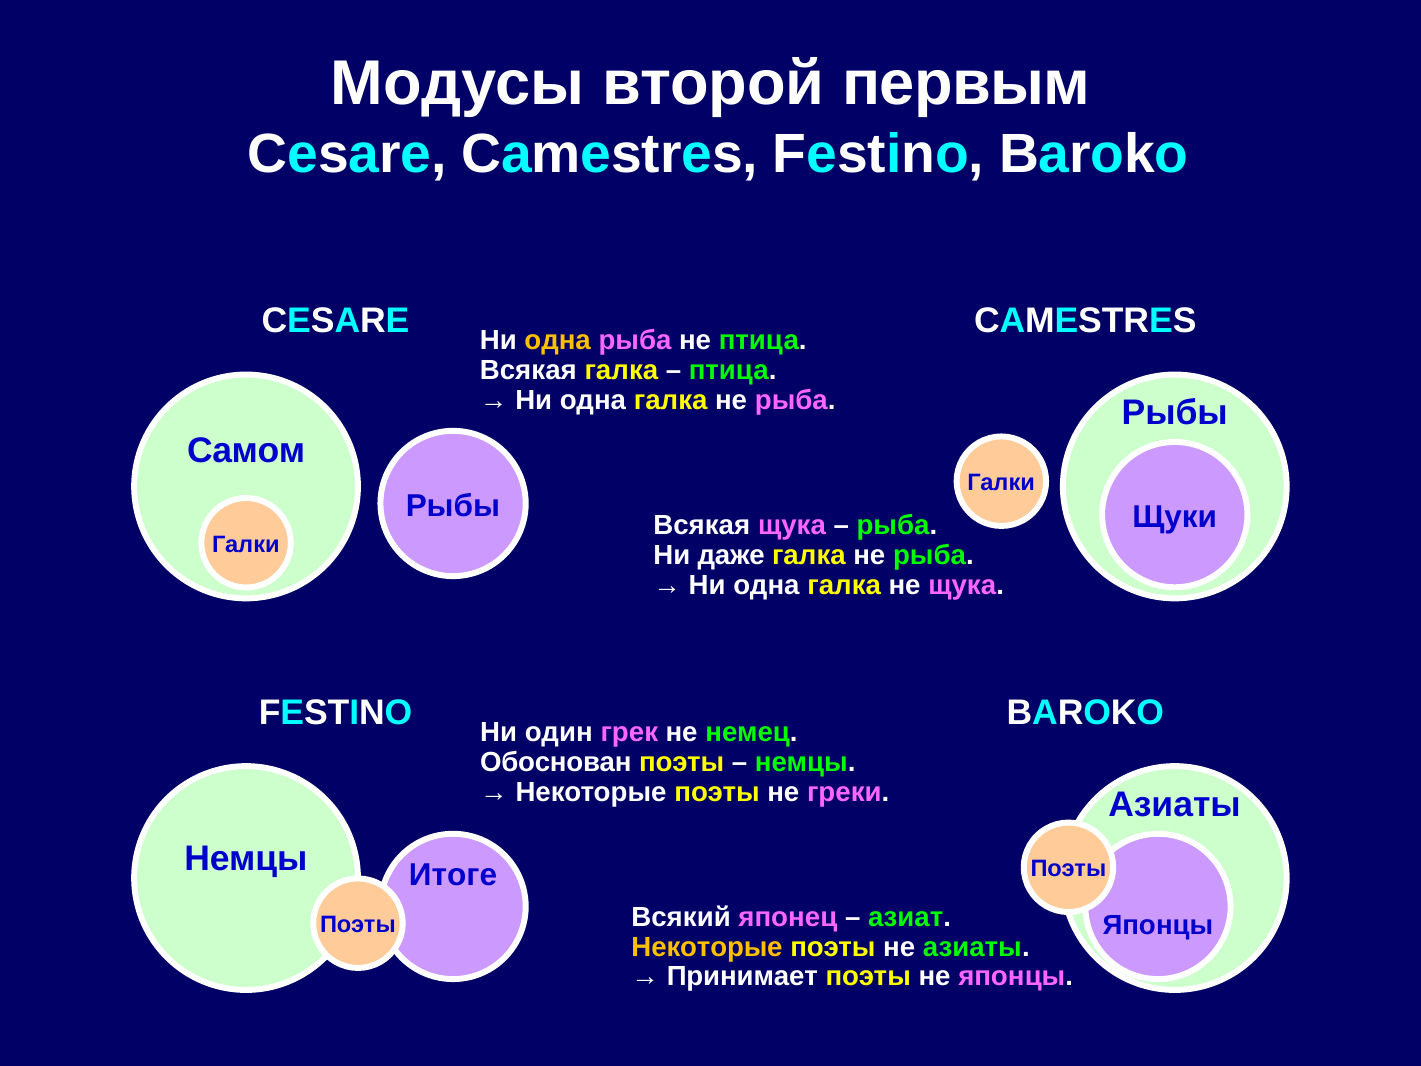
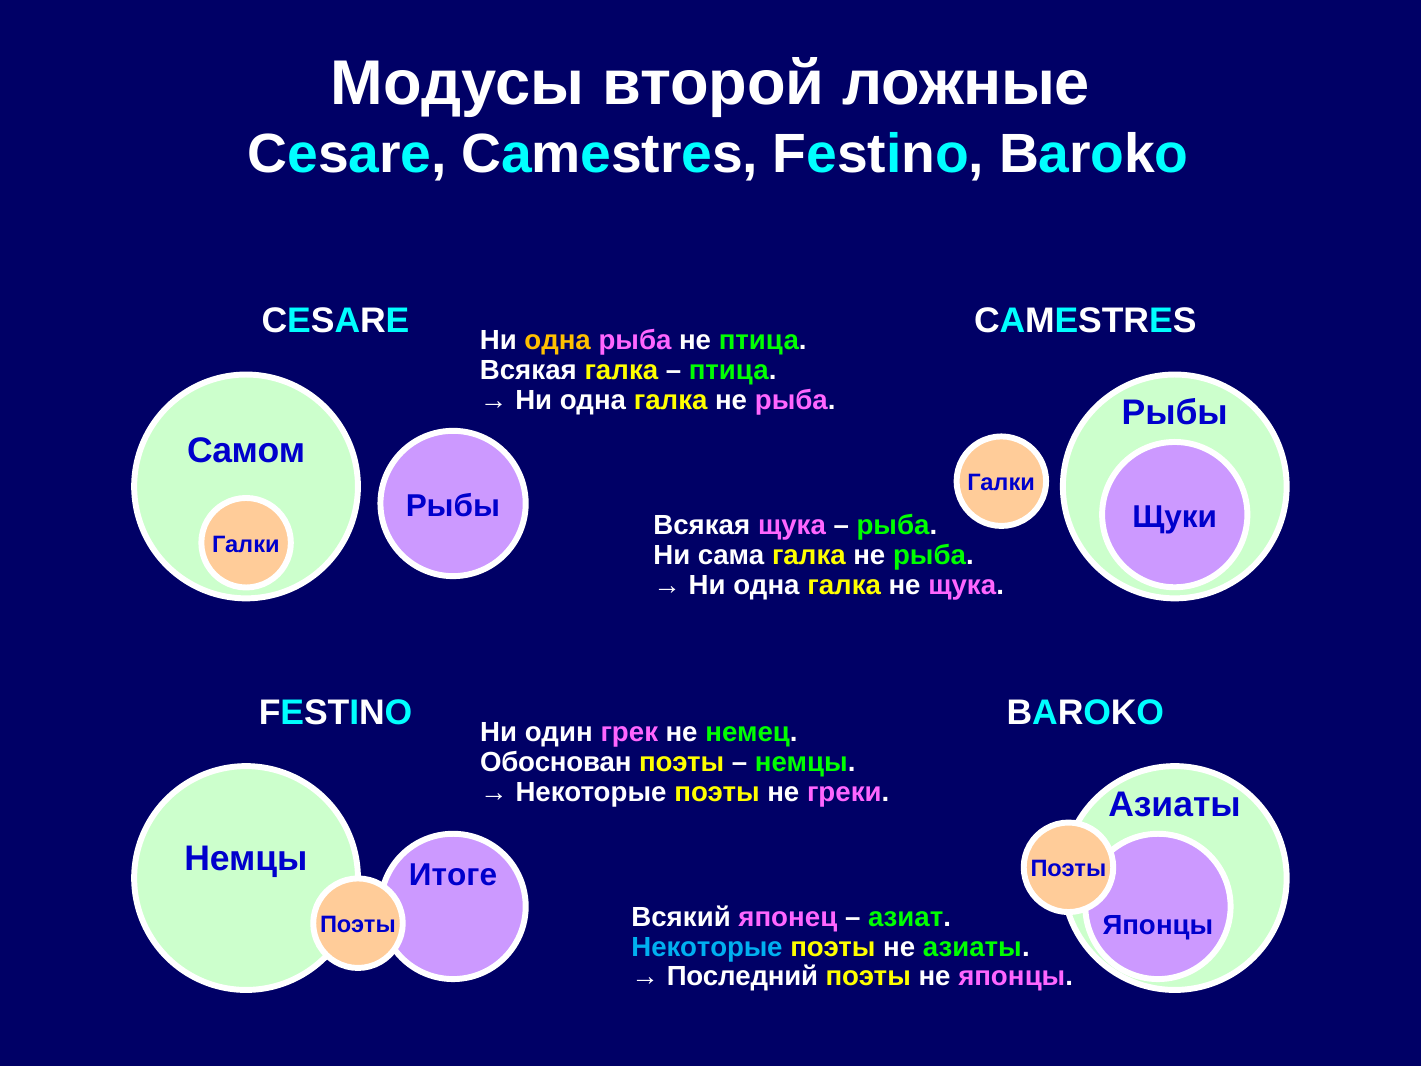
первым: первым -> ложные (966, 83)
даже: даже -> сама (731, 555)
Некоторые colour: yellow -> light blue (707, 947)
Принимает: Принимает -> Последний (742, 977)
